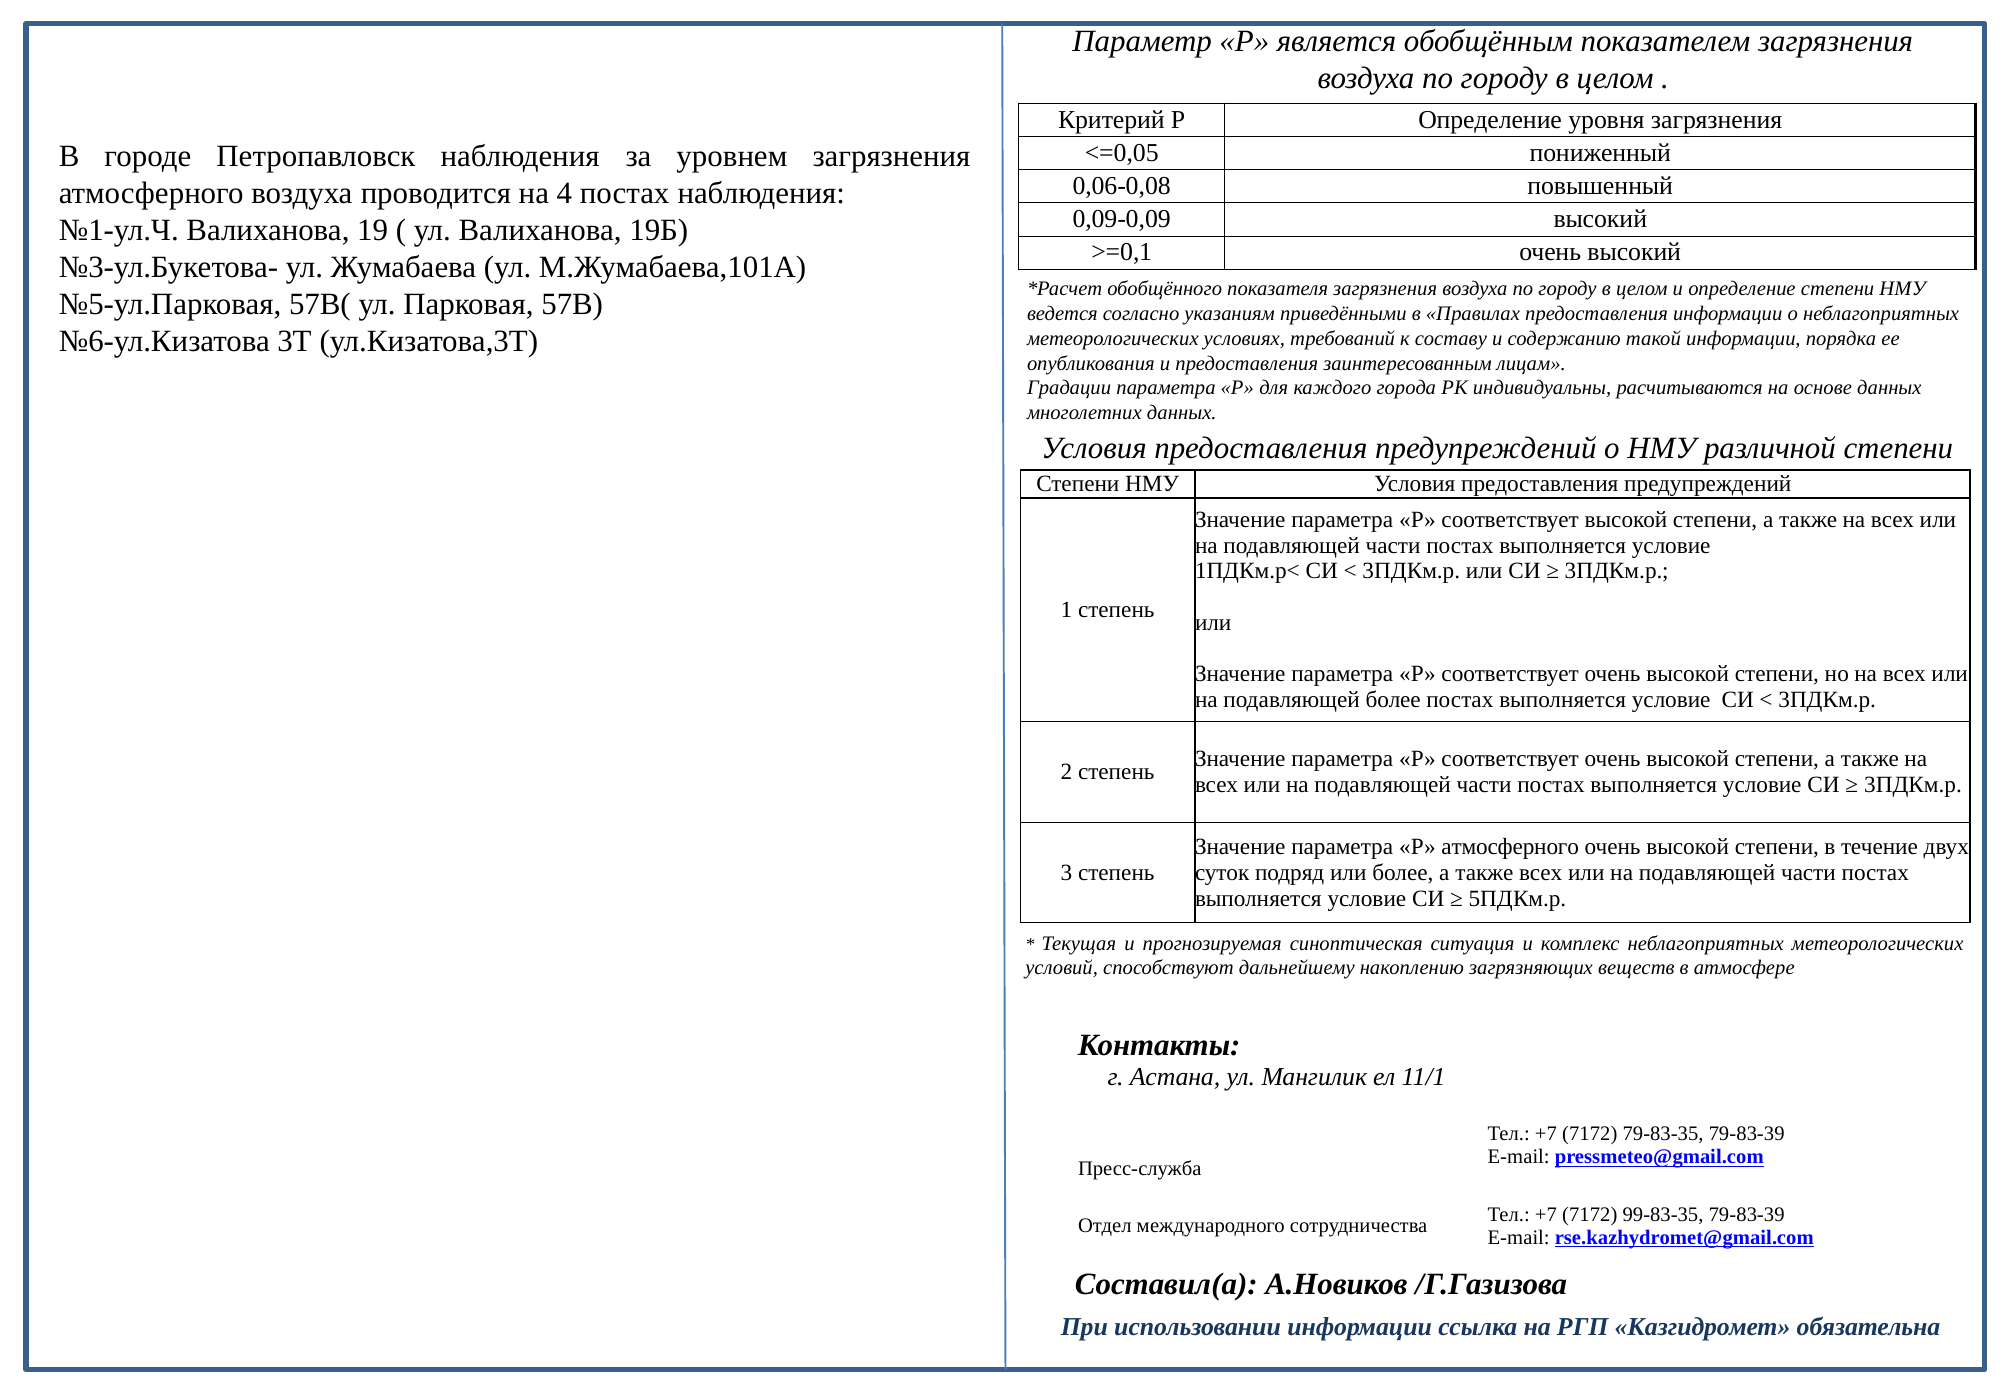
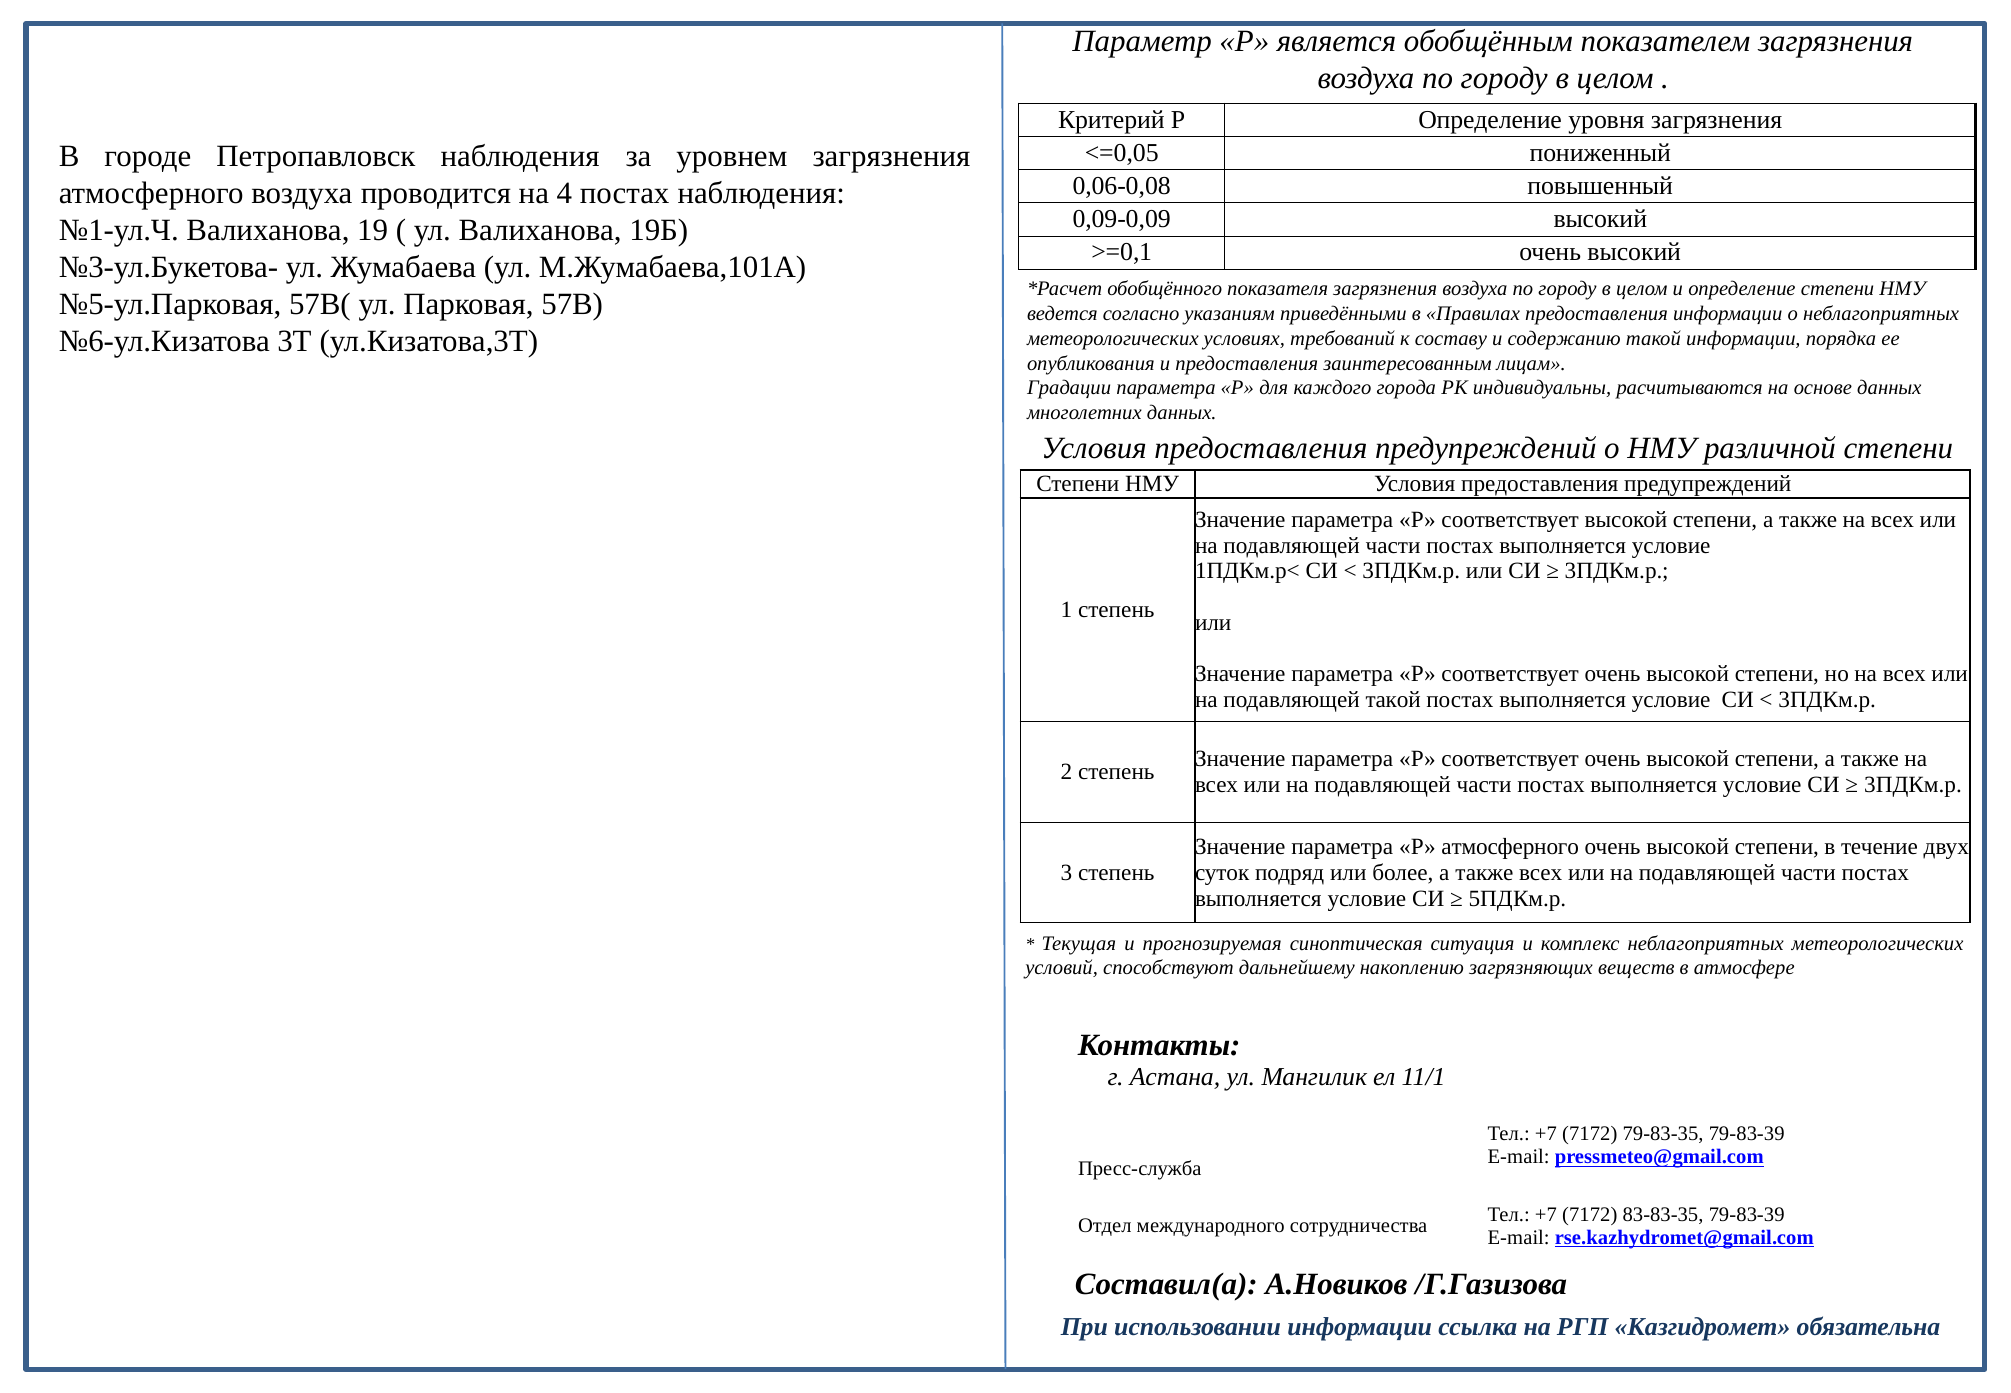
подавляющей более: более -> такой (1393, 700)
99-83-35: 99-83-35 -> 83-83-35 (1663, 1214)
